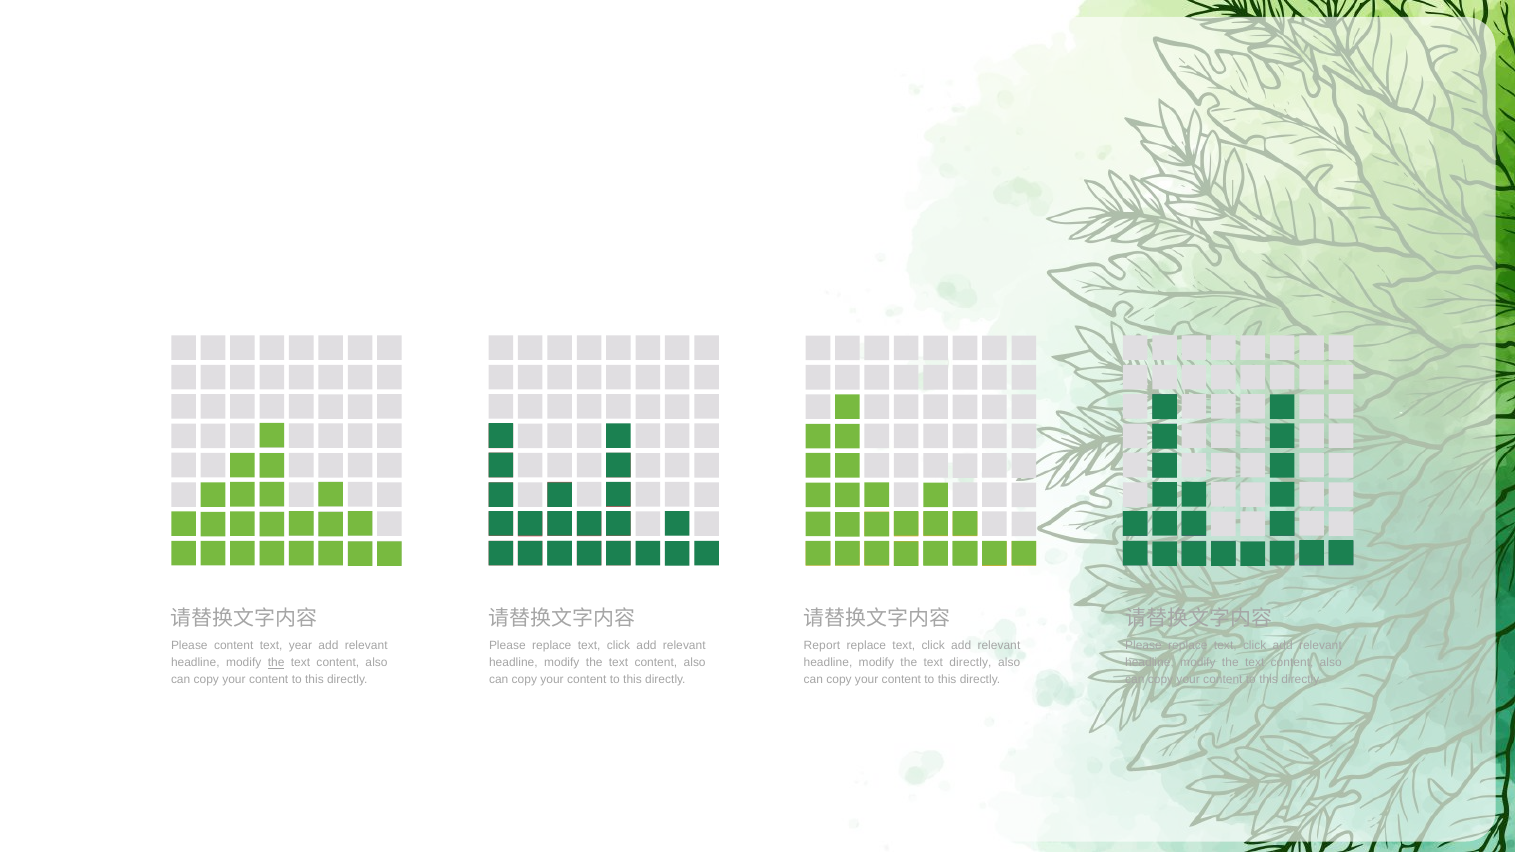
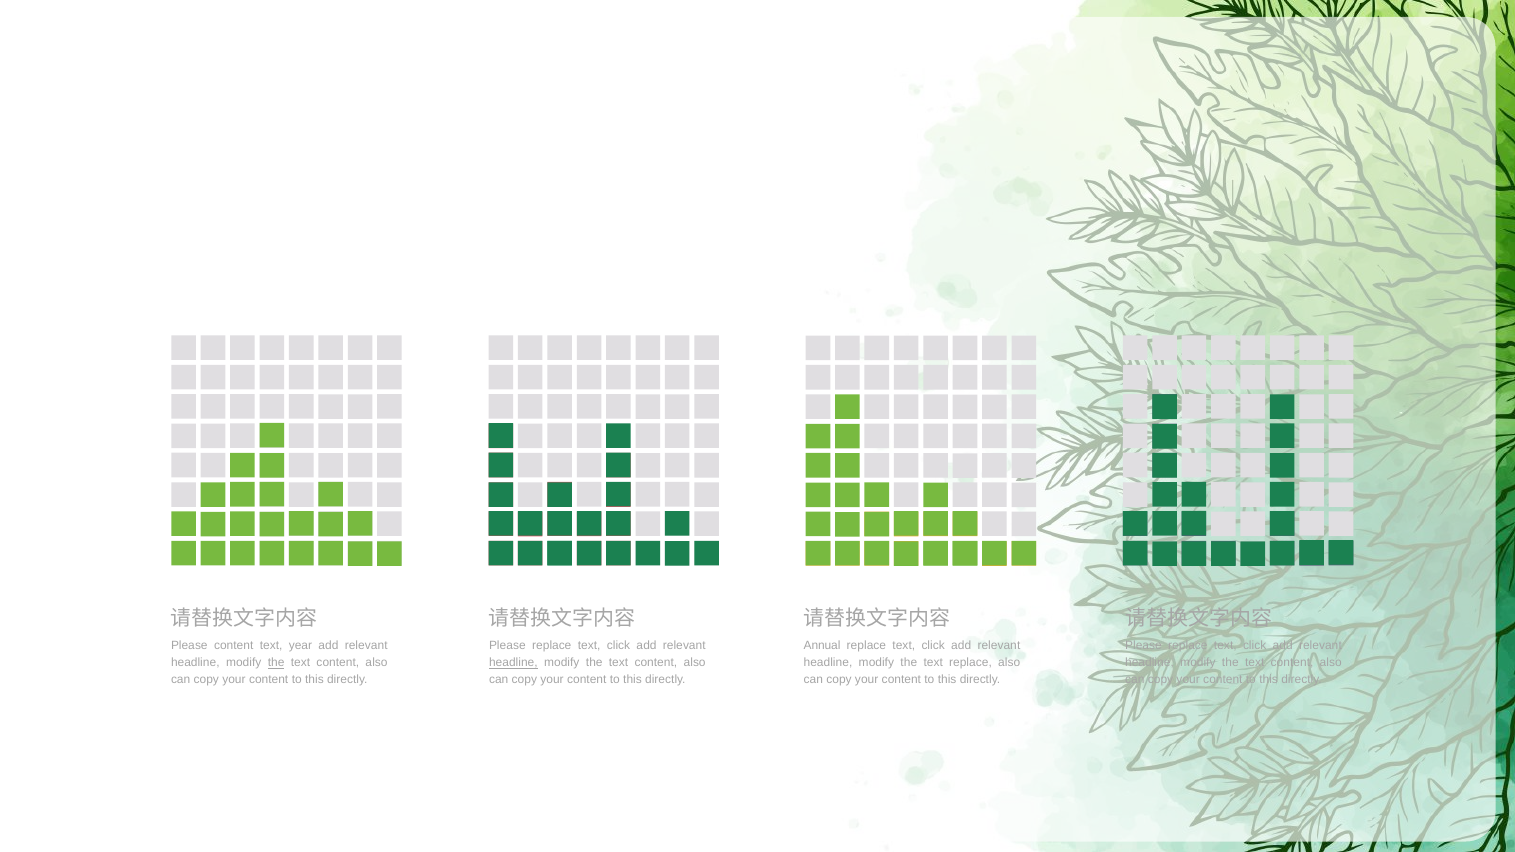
Report: Report -> Annual (822, 646)
headline underline: none -> present (513, 663)
text directly: directly -> replace (970, 663)
